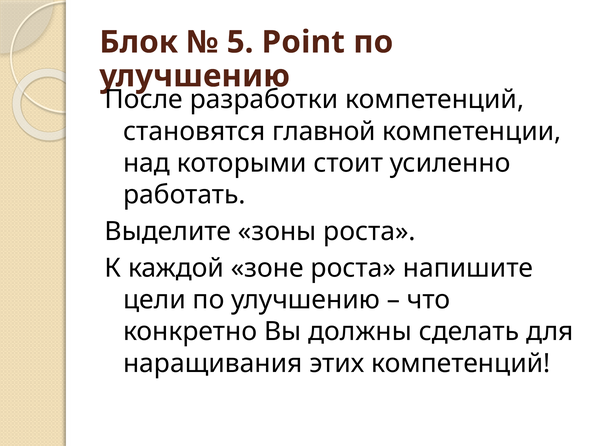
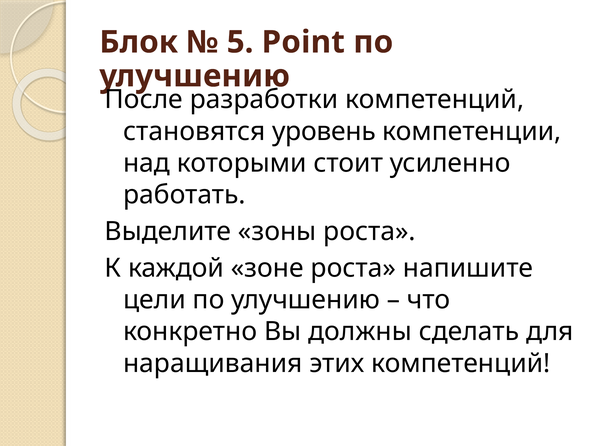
главной: главной -> уровень (324, 131)
